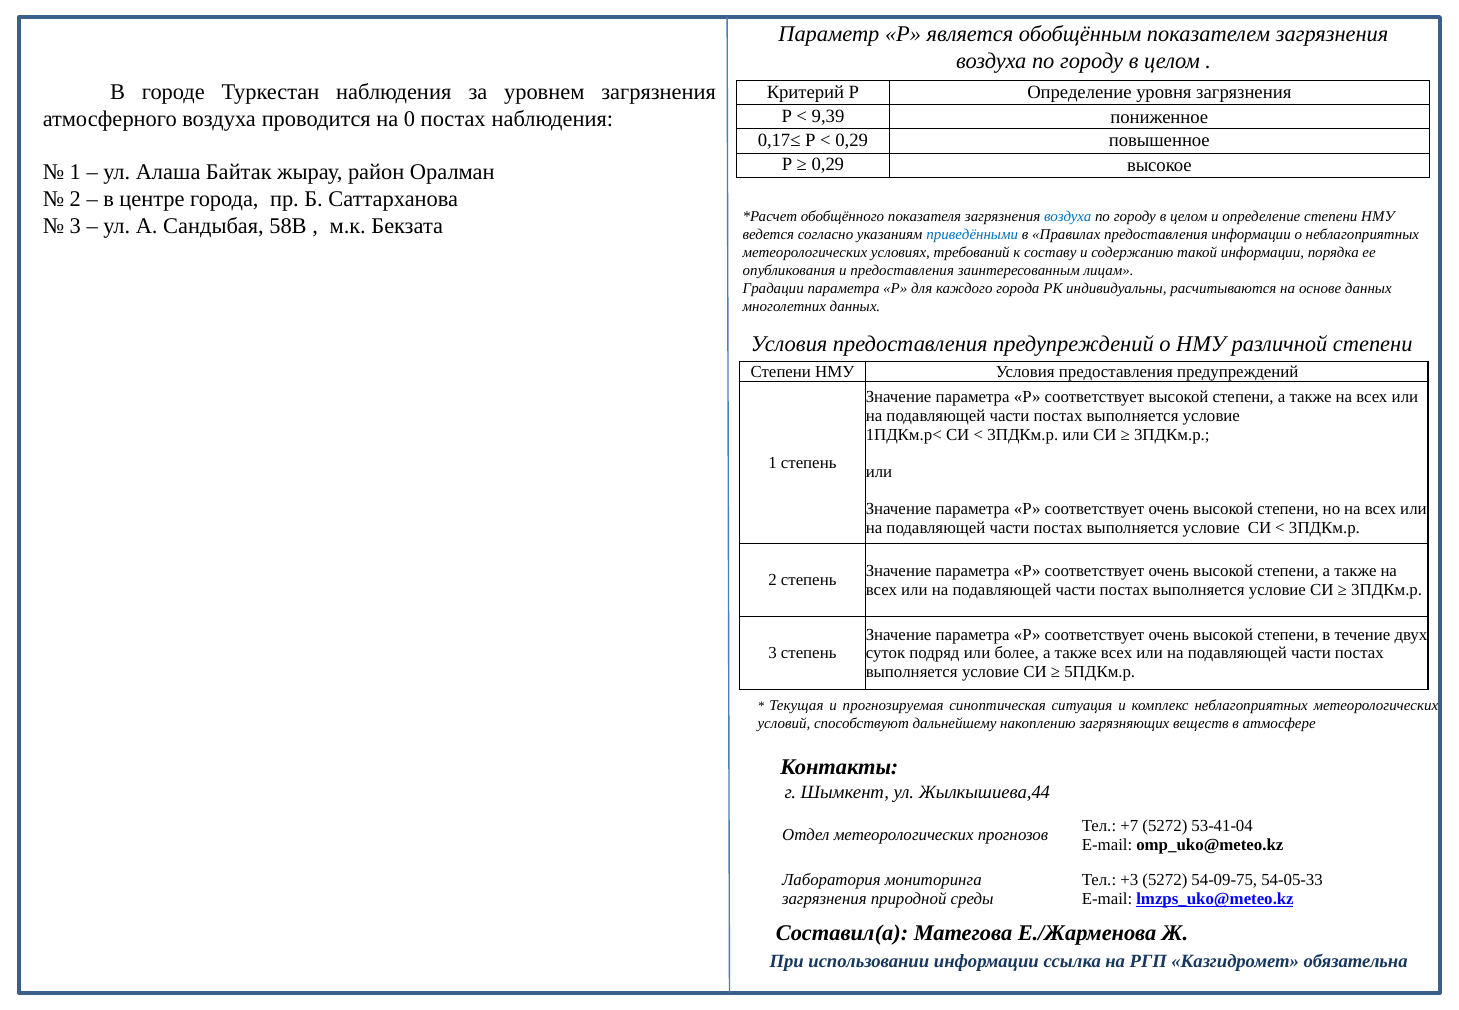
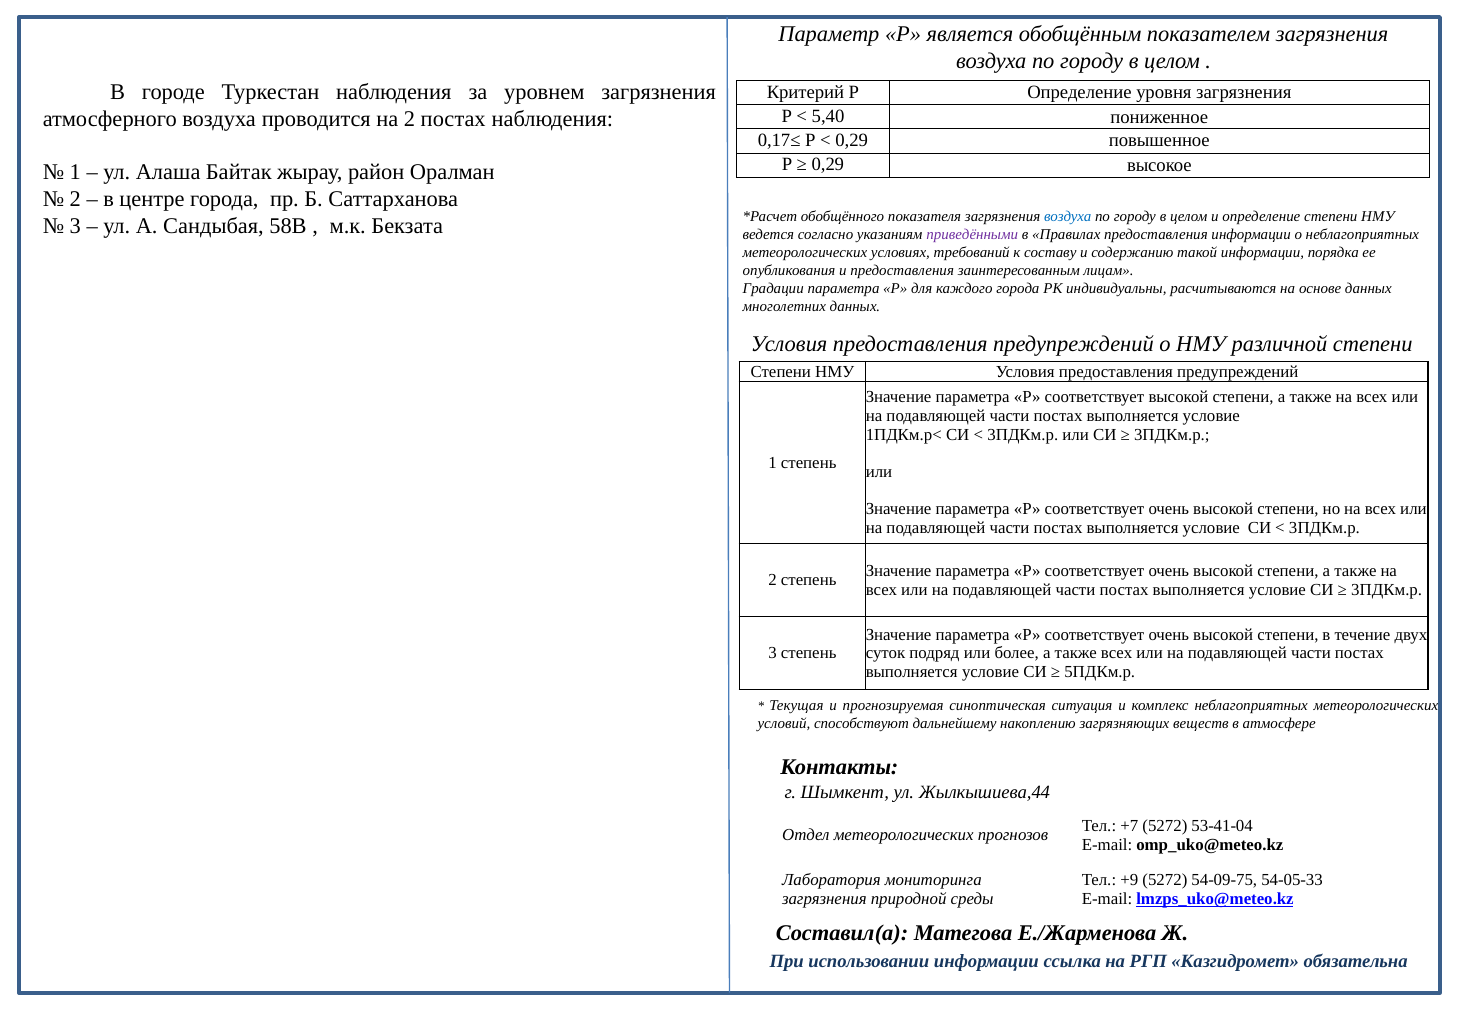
9,39: 9,39 -> 5,40 (828, 117)
на 0: 0 -> 2 (410, 119)
приведёнными colour: blue -> purple (972, 235)
+3: +3 -> +9 (1129, 880)
